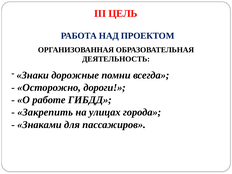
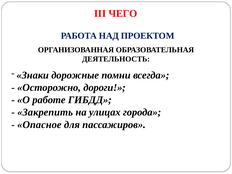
ЦЕЛЬ: ЦЕЛЬ -> ЧЕГО (123, 13)
Знаками: Знаками -> Опасное (39, 125)
